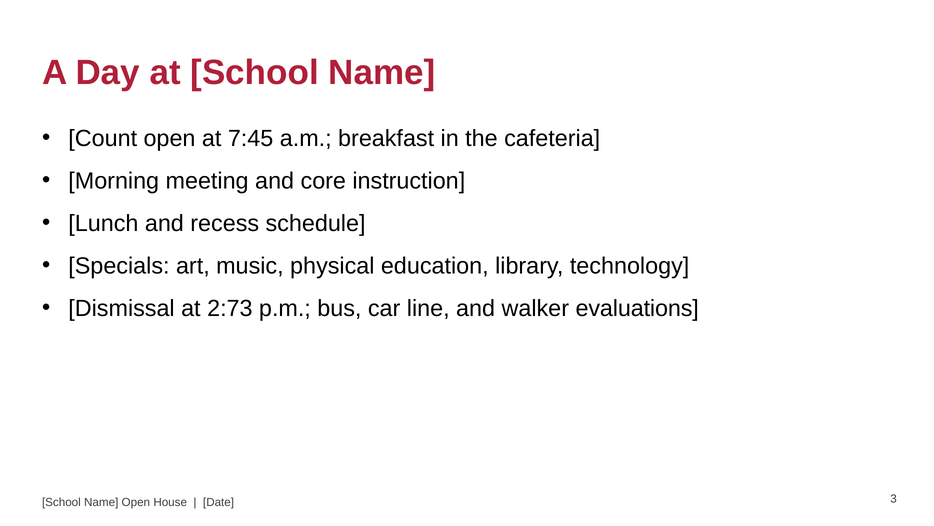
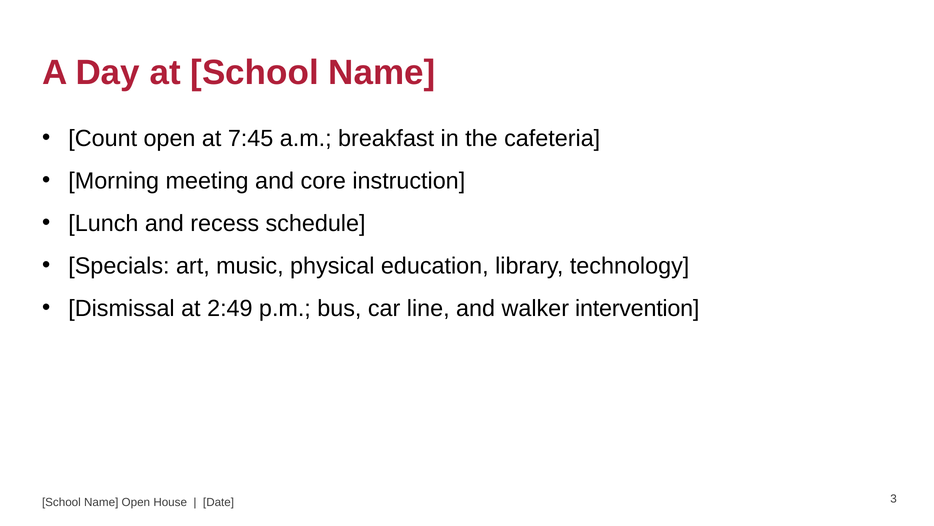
2:73: 2:73 -> 2:49 (230, 308)
evaluations: evaluations -> intervention (637, 308)
